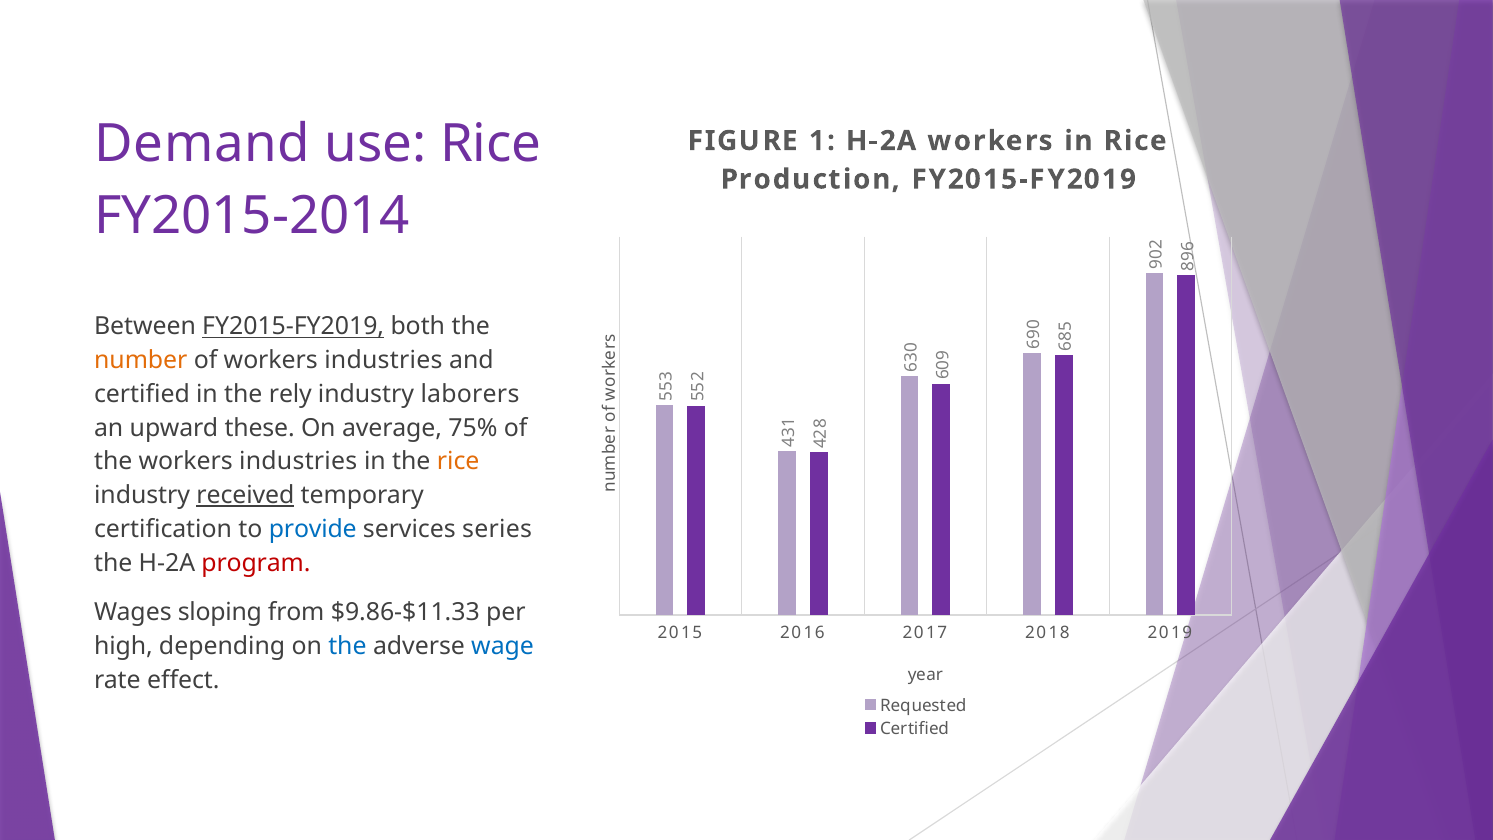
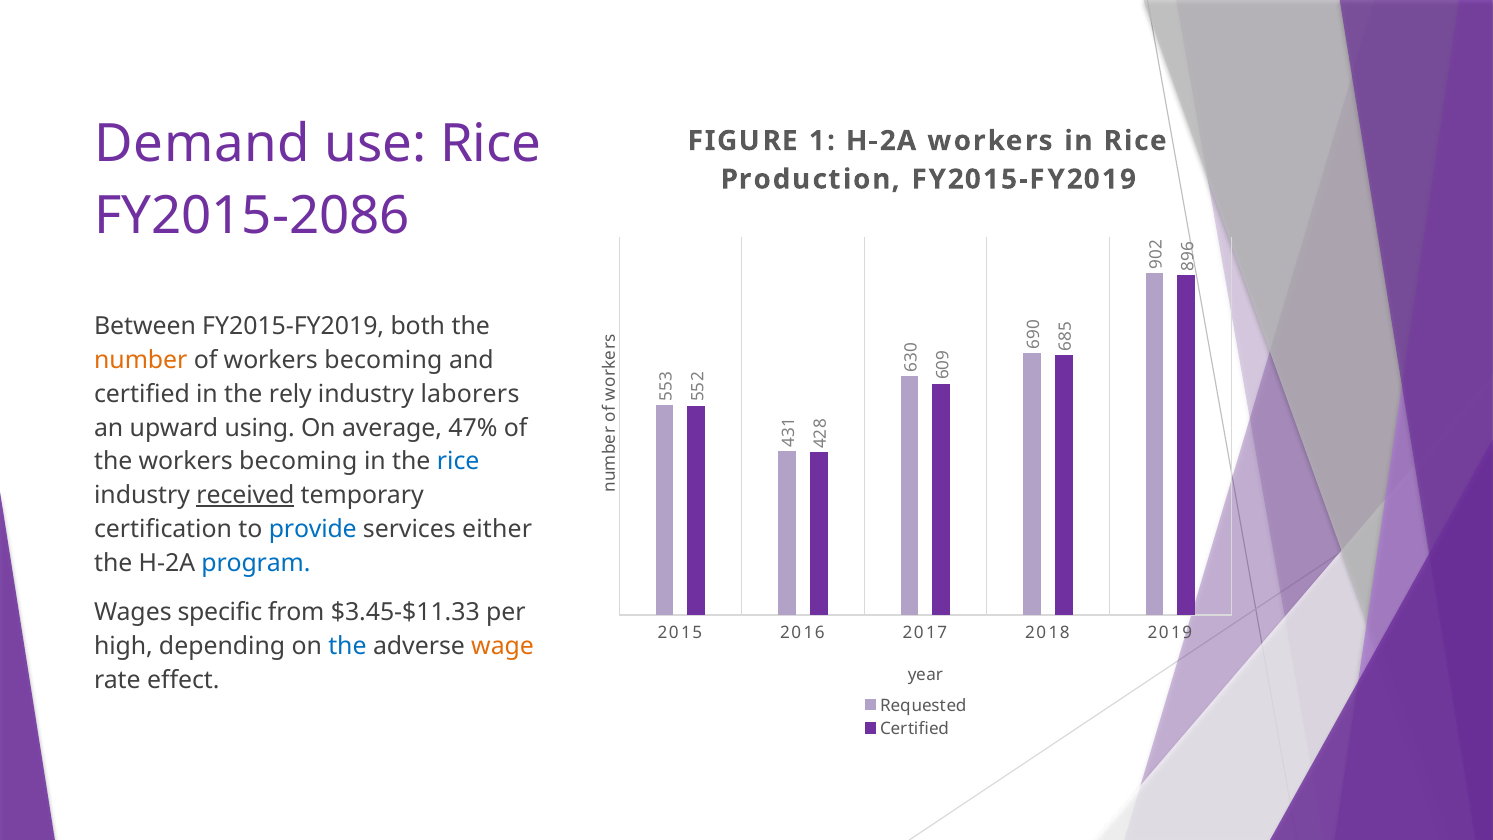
FY2015-2014: FY2015-2014 -> FY2015-2086 (252, 216)
FY2015-FY2019 underline: present -> none (293, 326)
of workers industries: industries -> becoming (383, 360)
these: these -> using (260, 428)
75%: 75% -> 47% (473, 428)
the workers industries: industries -> becoming (298, 462)
rice colour: orange -> blue (458, 462)
series: series -> either (497, 529)
program colour: red -> blue (256, 563)
sloping: sloping -> specific (220, 612)
$9.86-$11.33: $9.86-$11.33 -> $3.45-$11.33 (405, 612)
wage colour: blue -> orange (503, 646)
